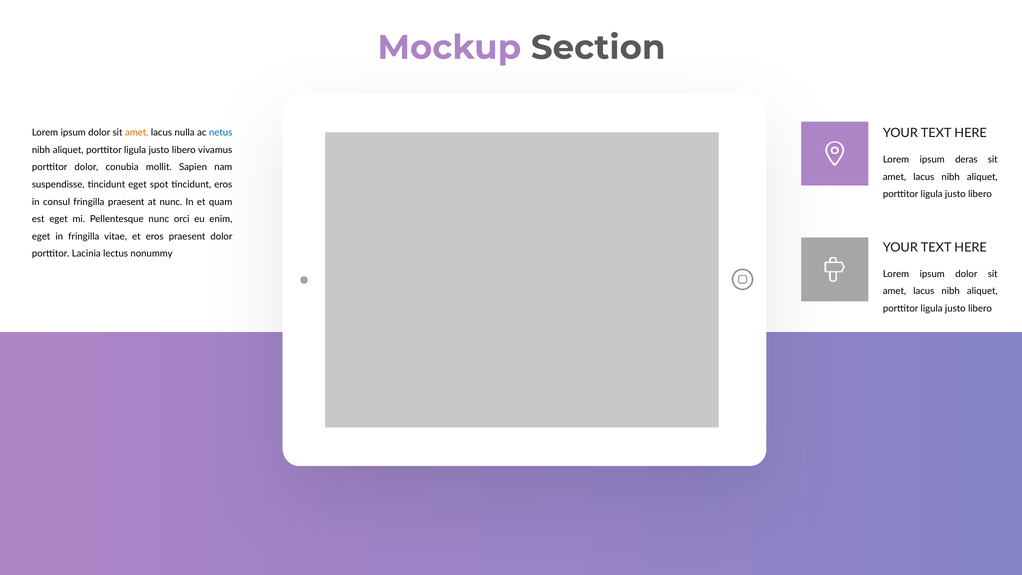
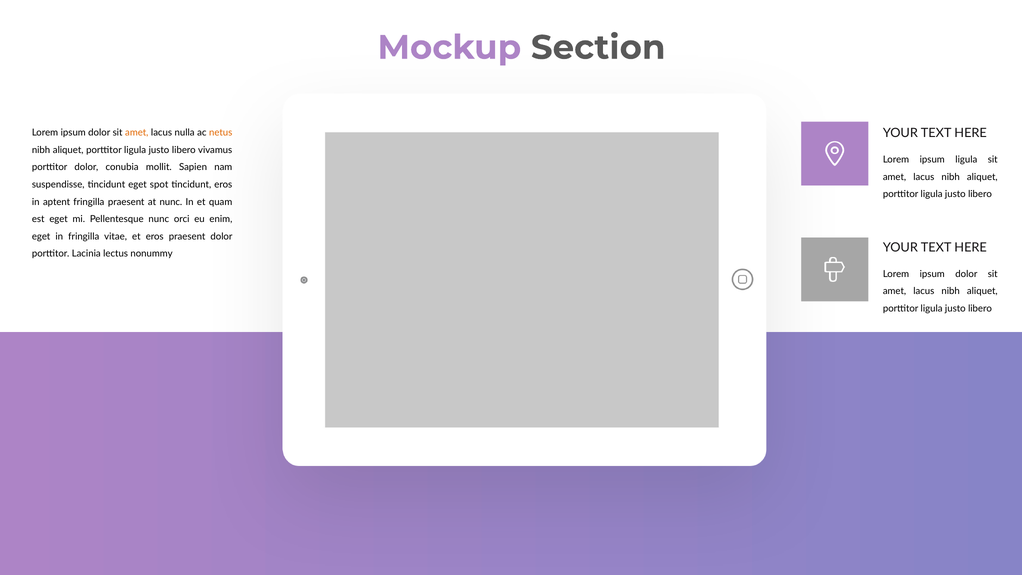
netus colour: blue -> orange (221, 133)
ipsum deras: deras -> ligula (966, 160)
consul: consul -> aptent (57, 202)
